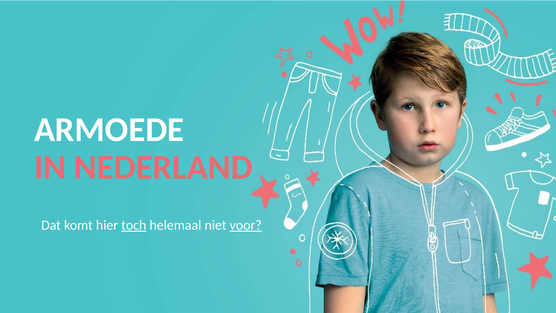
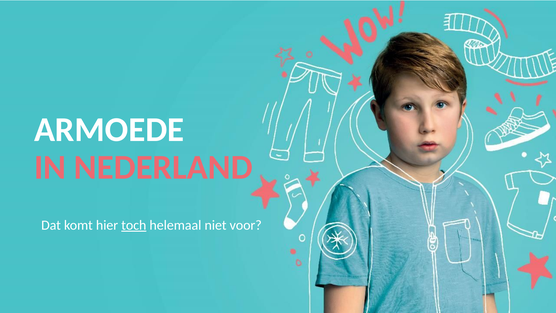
voor underline: present -> none (246, 225)
